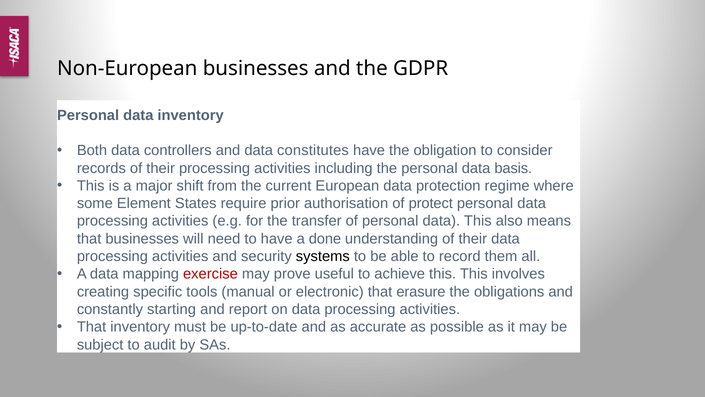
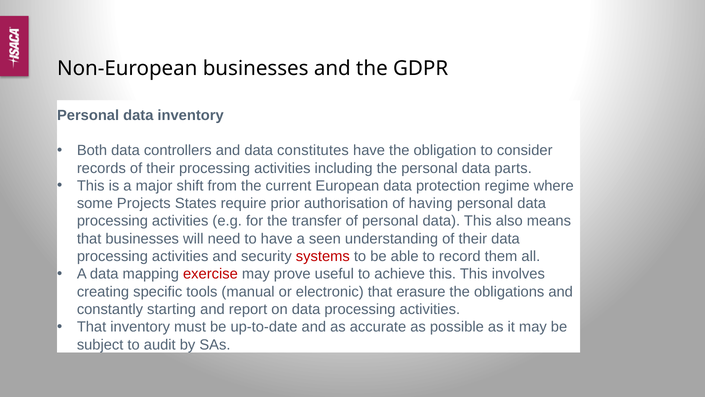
basis: basis -> parts (513, 168)
Element: Element -> Projects (144, 203)
protect: protect -> having (431, 203)
done: done -> seen (325, 239)
systems colour: black -> red (323, 256)
